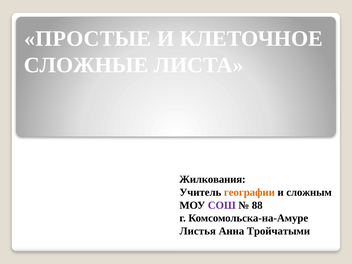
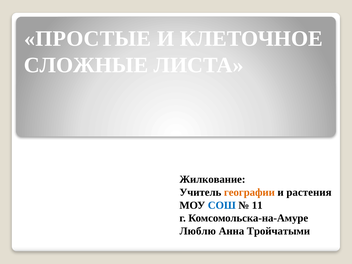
Жилкования: Жилкования -> Жилкование (212, 179)
сложным: сложным -> растения (309, 192)
СОШ colour: purple -> blue (222, 205)
88: 88 -> 11 (257, 205)
Листья: Листья -> Люблю (198, 231)
